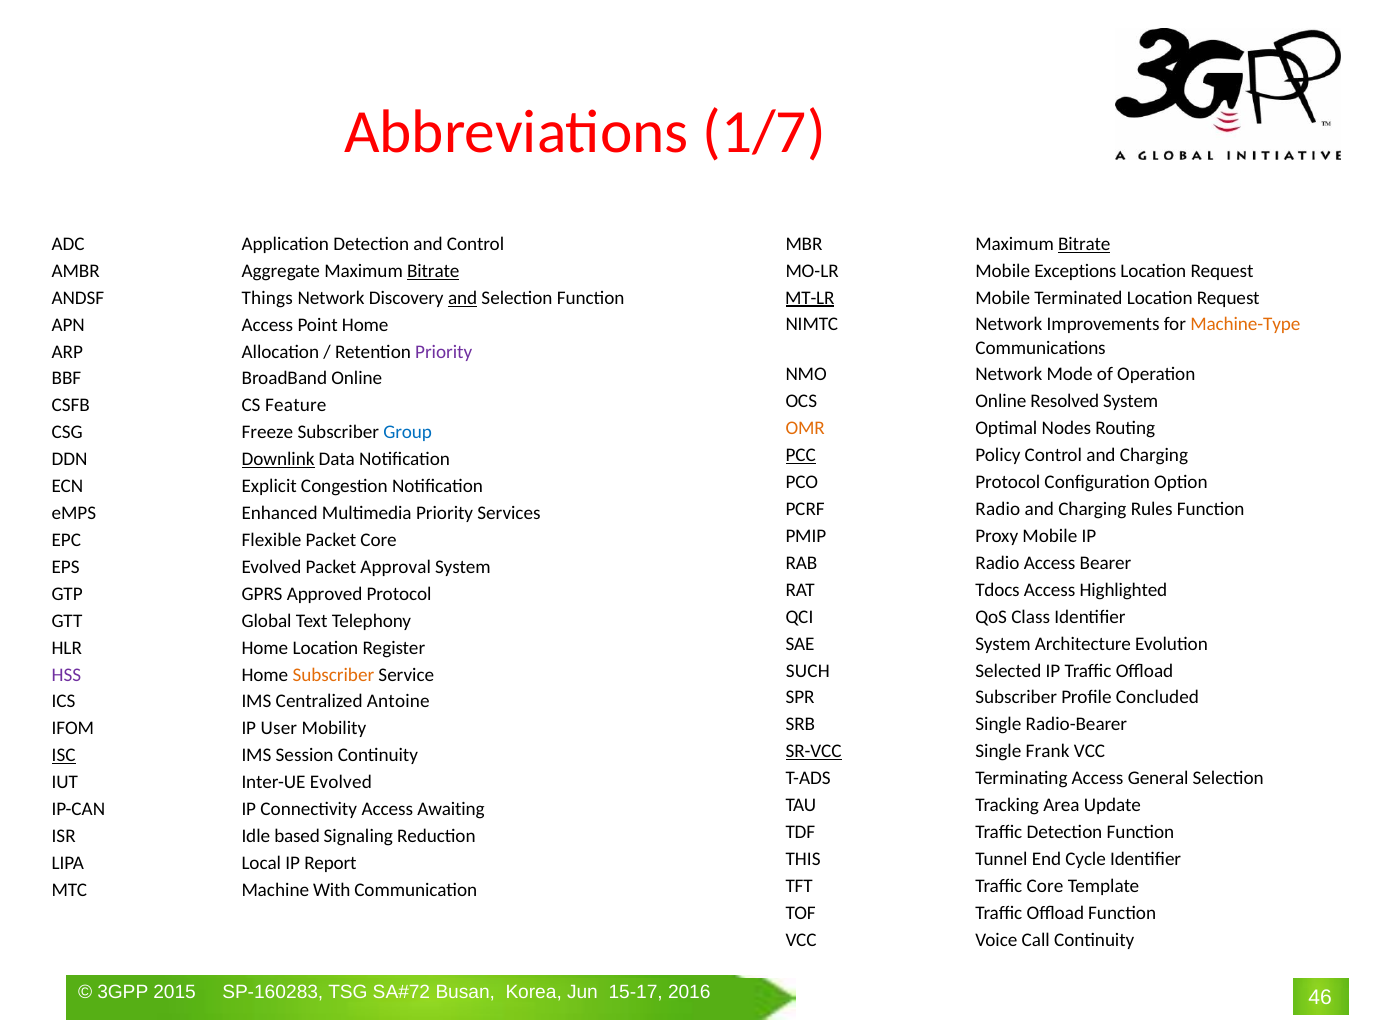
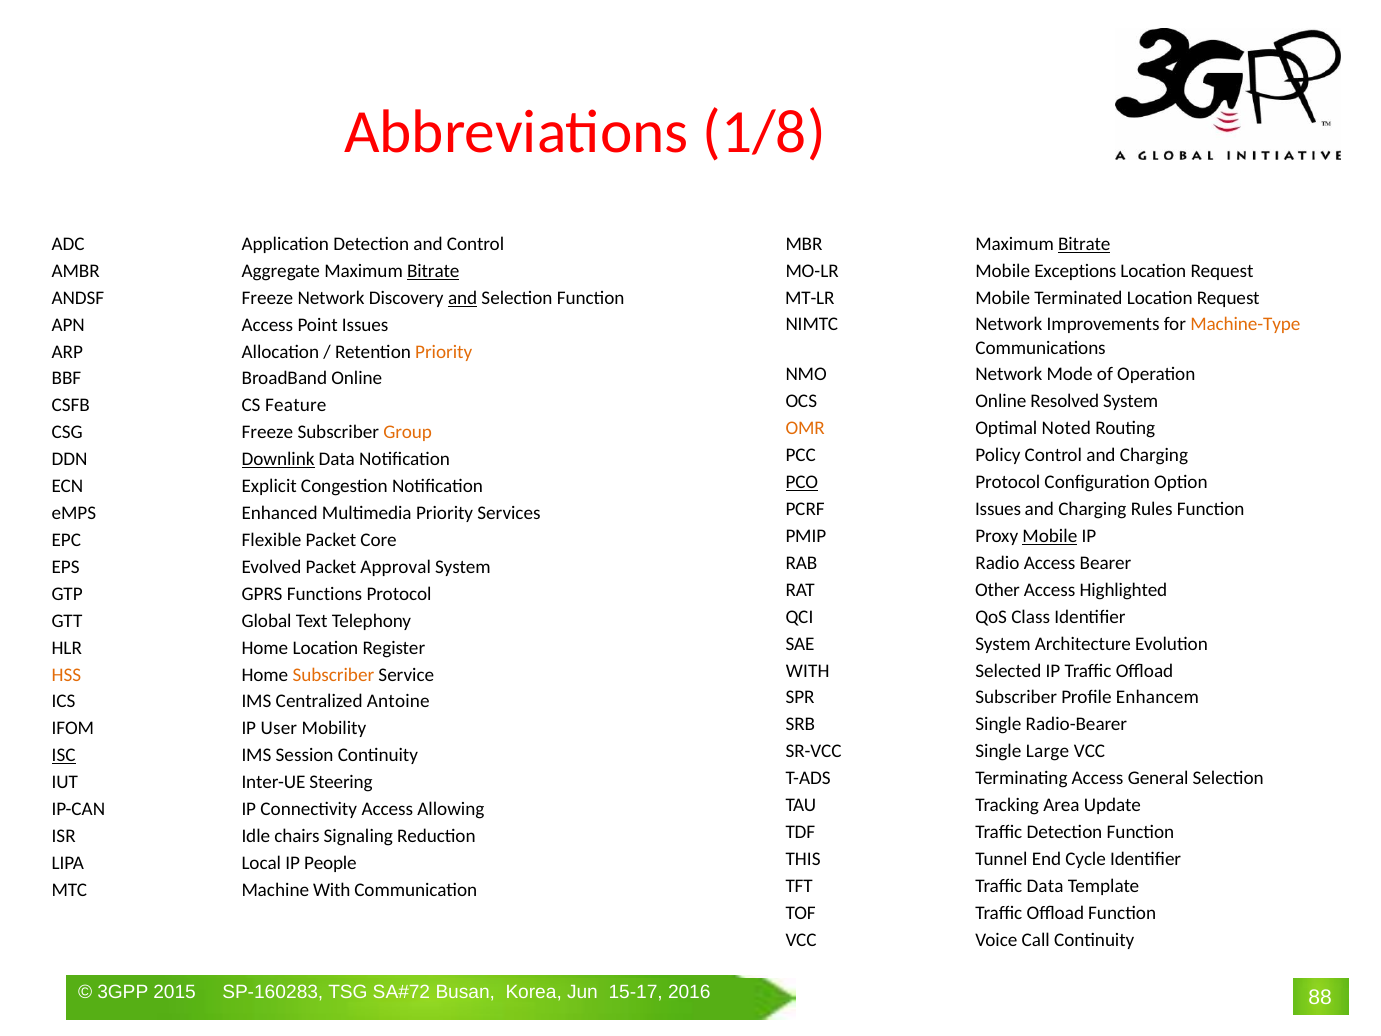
1/7: 1/7 -> 1/8 (764, 132)
ANDSF Things: Things -> Freeze (267, 298)
MT-LR underline: present -> none (810, 298)
Point Home: Home -> Issues (365, 325)
Priority colour: purple -> orange (444, 352)
Nodes: Nodes -> Noted (1066, 428)
Group colour: blue -> orange (408, 432)
PCC underline: present -> none (801, 455)
PCO underline: none -> present (802, 482)
PCRF Radio: Radio -> Issues (998, 509)
Mobile underline: none -> present (1050, 536)
Tdocs: Tdocs -> Other (998, 590)
Approved: Approved -> Functions (325, 594)
SUCH: SUCH -> WITH (808, 671)
HSS colour: purple -> orange (66, 675)
Concluded: Concluded -> Enhancem (1157, 697)
SR-VCC underline: present -> none (814, 751)
Frank: Frank -> Large (1048, 751)
Inter-UE Evolved: Evolved -> Steering (341, 782)
Awaiting: Awaiting -> Allowing (451, 809)
based: based -> chairs (297, 836)
Report: Report -> People (330, 863)
Traffic Core: Core -> Data (1045, 886)
46: 46 -> 88 (1320, 997)
